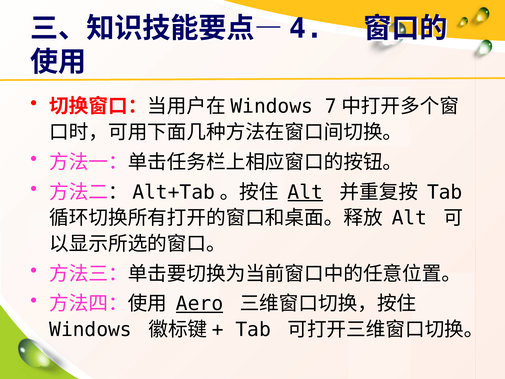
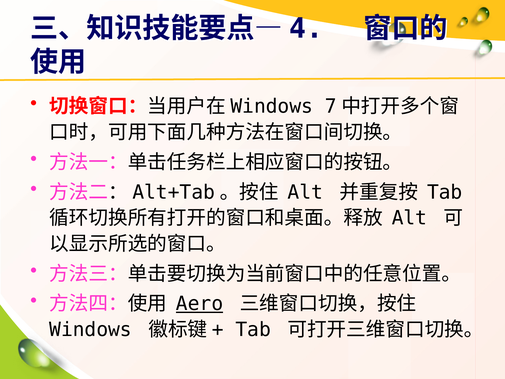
Alt underline: present -> none (305, 192)
